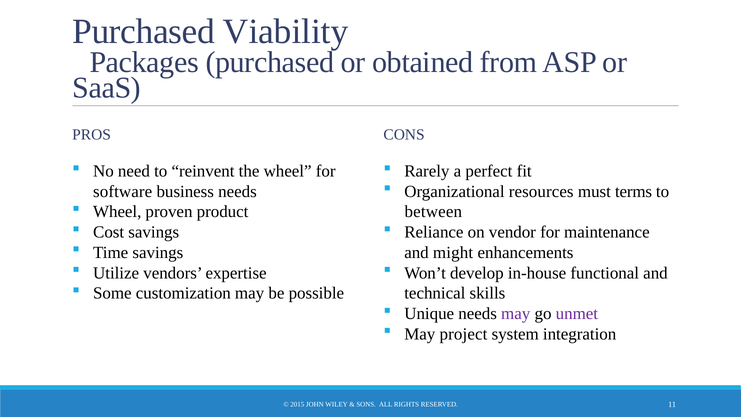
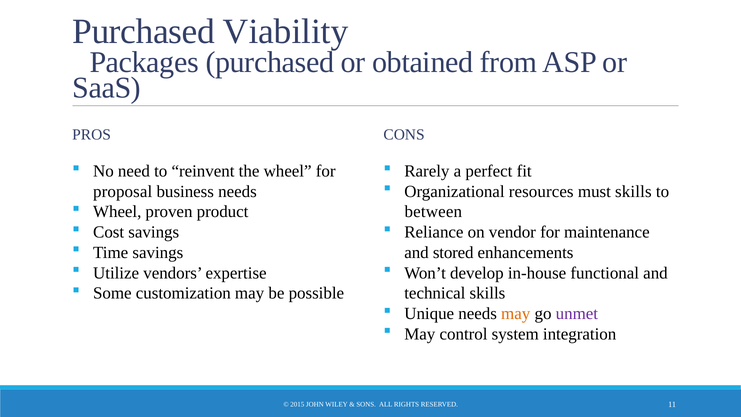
must terms: terms -> skills (633, 191)
software: software -> proposal (123, 191)
might: might -> stored (453, 252)
may colour: purple -> orange (516, 314)
project: project -> control (464, 334)
